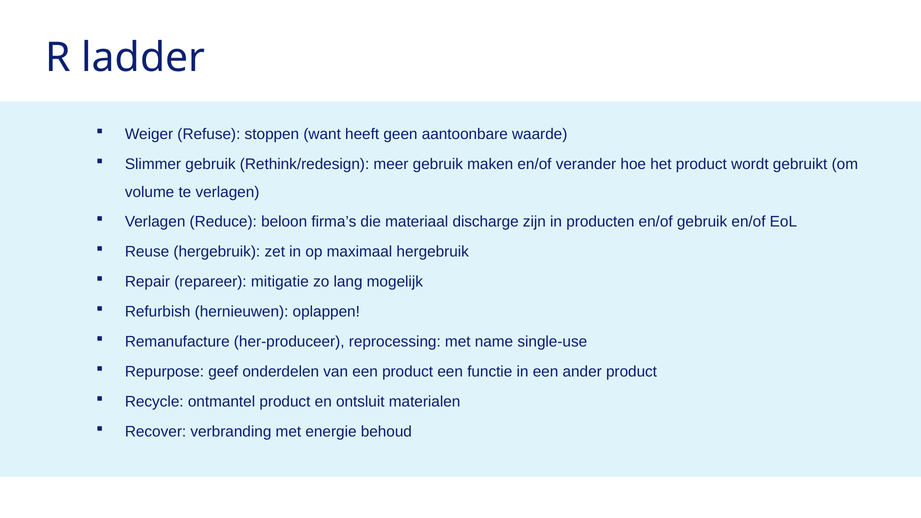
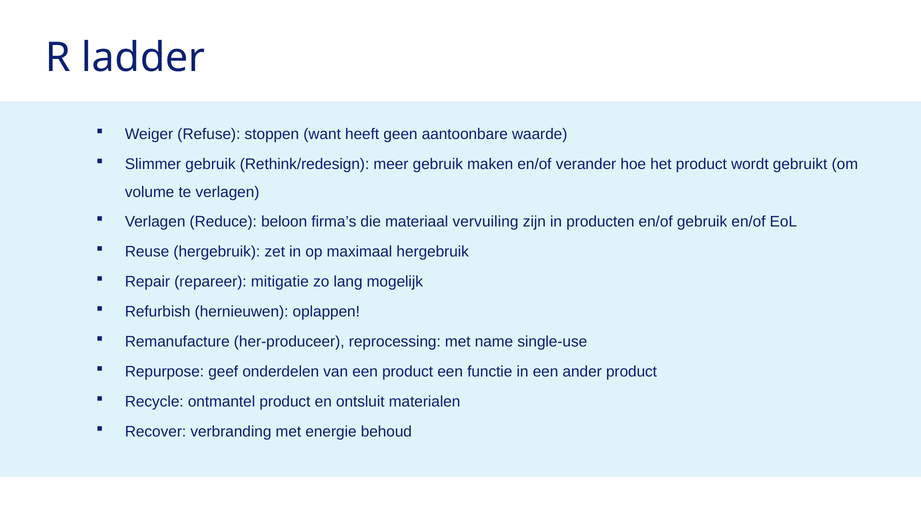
discharge: discharge -> vervuiling (486, 222)
